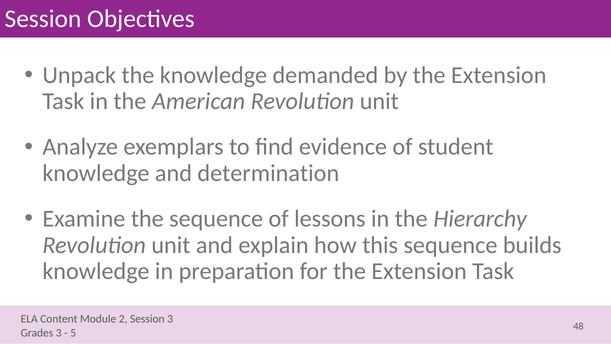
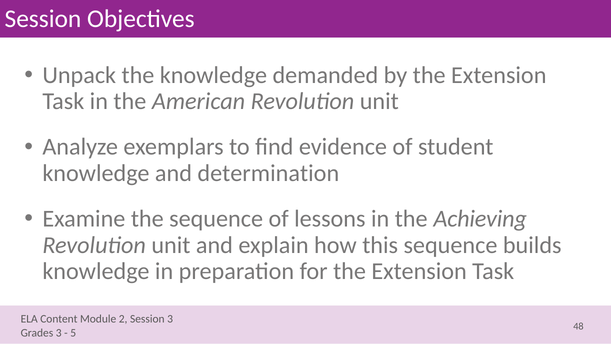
Hierarchy: Hierarchy -> Achieving (480, 219)
